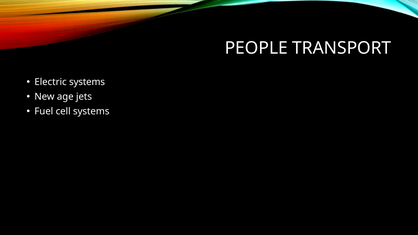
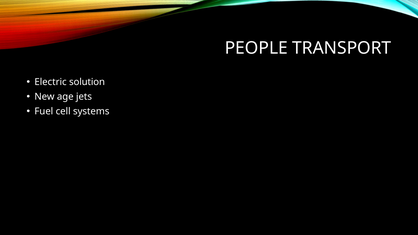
Electric systems: systems -> solution (87, 82)
